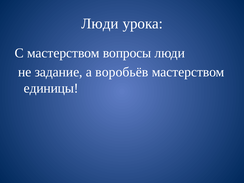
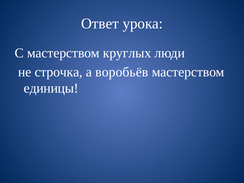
Люди: Люди -> Ответ (100, 24)
вопросы: вопросы -> круглых (127, 53)
задание: задание -> строчка (59, 72)
